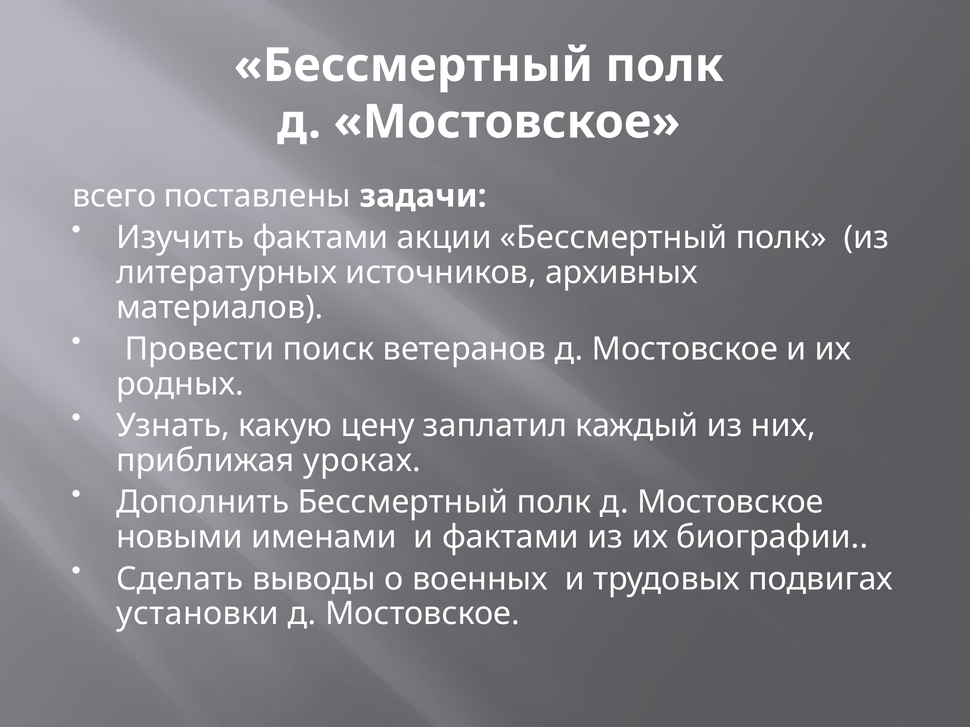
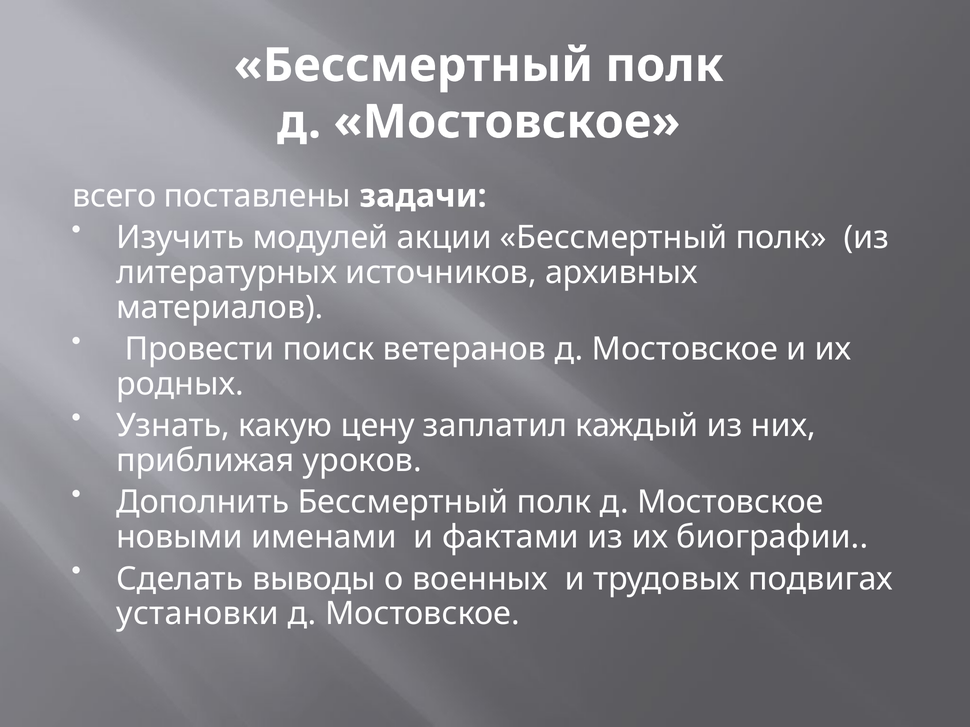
Изучить фактами: фактами -> модулей (321, 238)
уроках: уроках -> уроков (362, 461)
